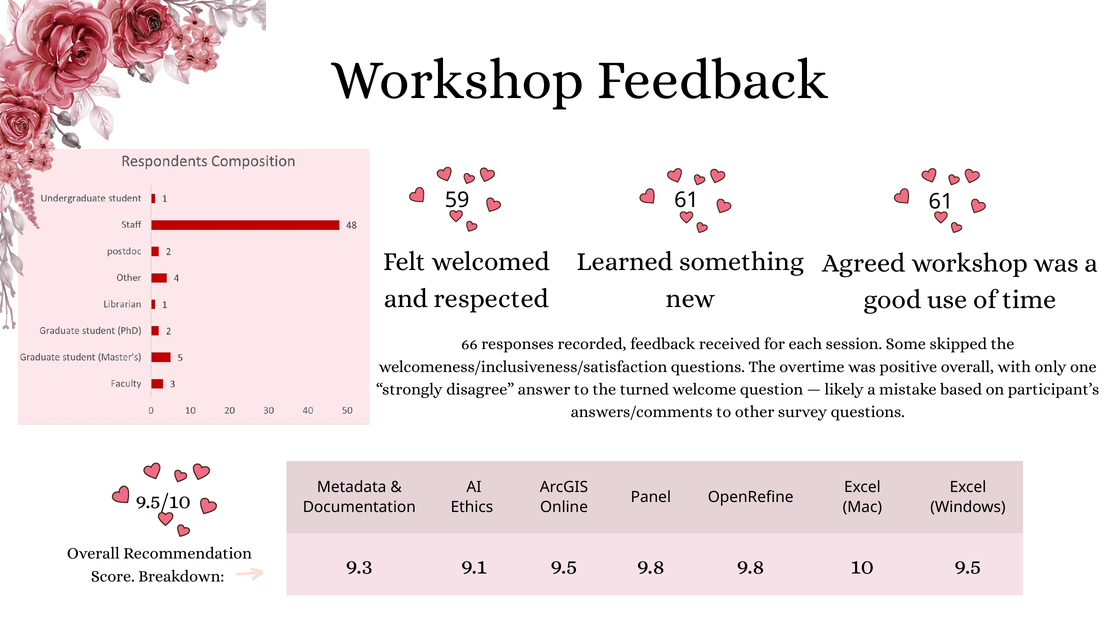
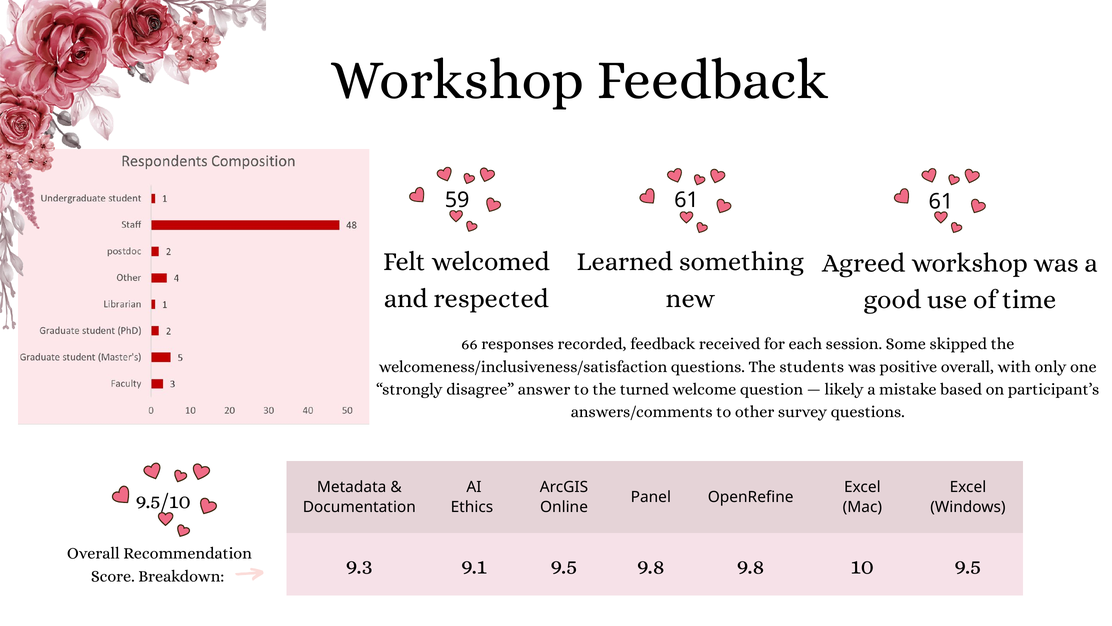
overtime: overtime -> students (812, 366)
